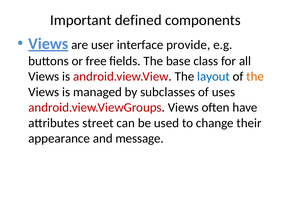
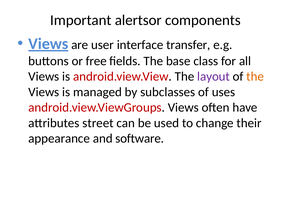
defined: defined -> alertsor (138, 20)
provide: provide -> transfer (188, 45)
layout colour: blue -> purple (214, 77)
message: message -> software (140, 139)
